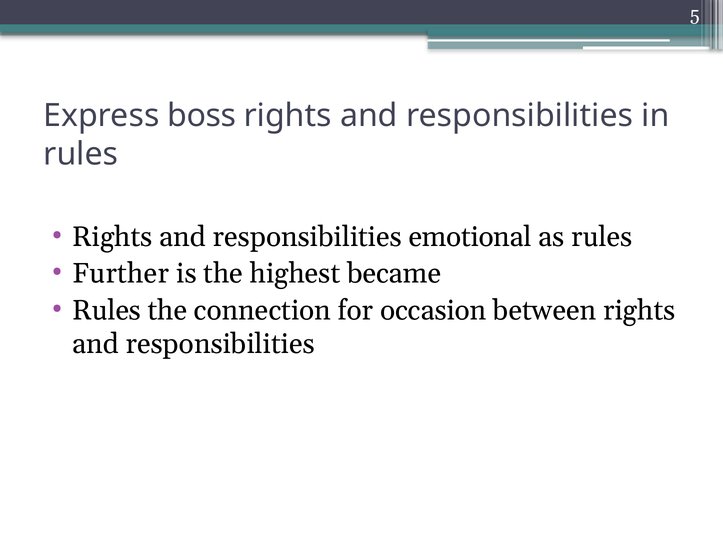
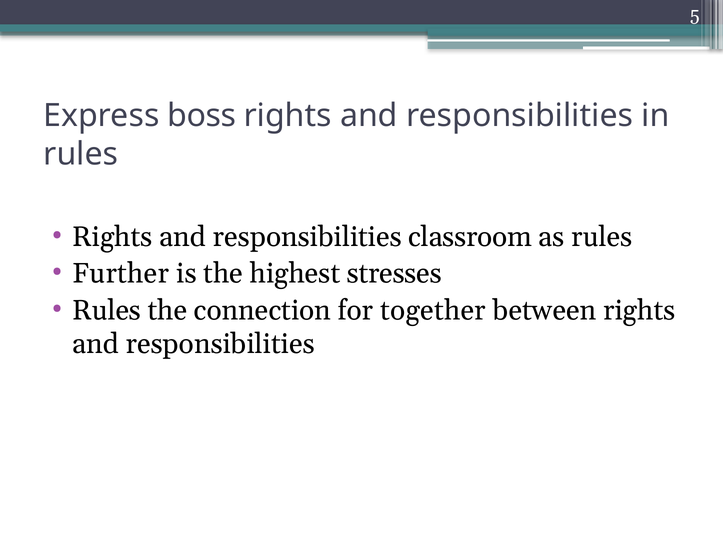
emotional: emotional -> classroom (470, 237)
became: became -> stresses (394, 274)
occasion: occasion -> together (433, 311)
